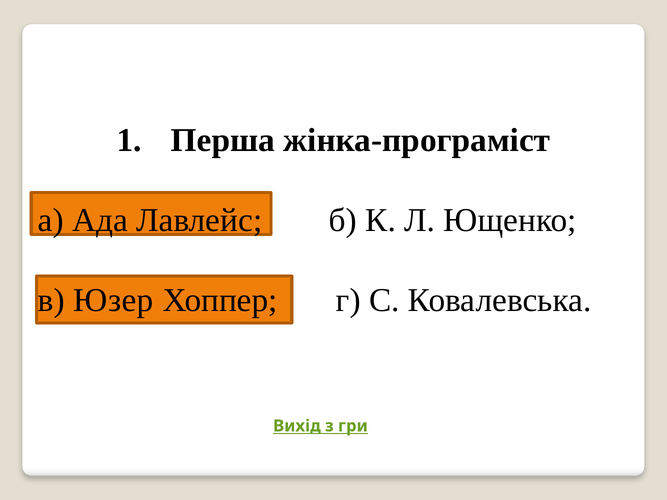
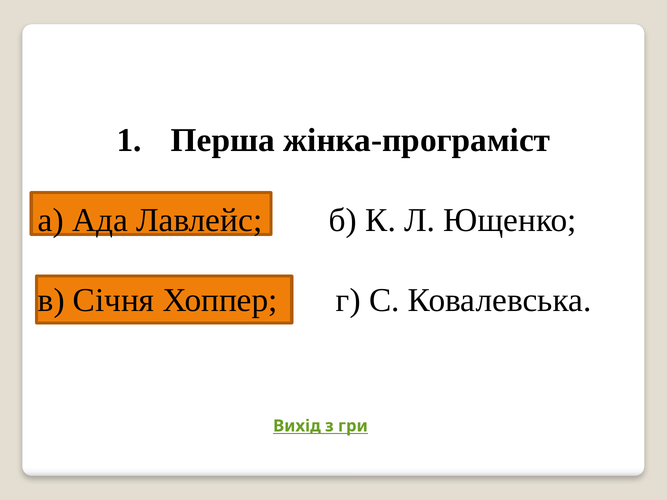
Юзер: Юзер -> Січня (114, 300)
